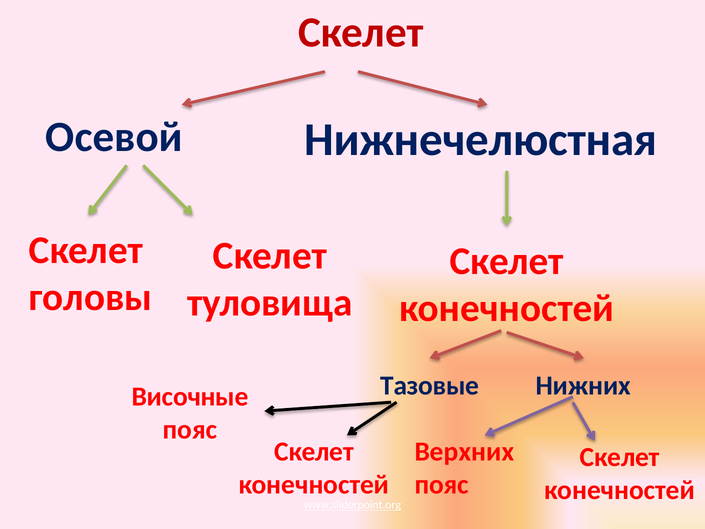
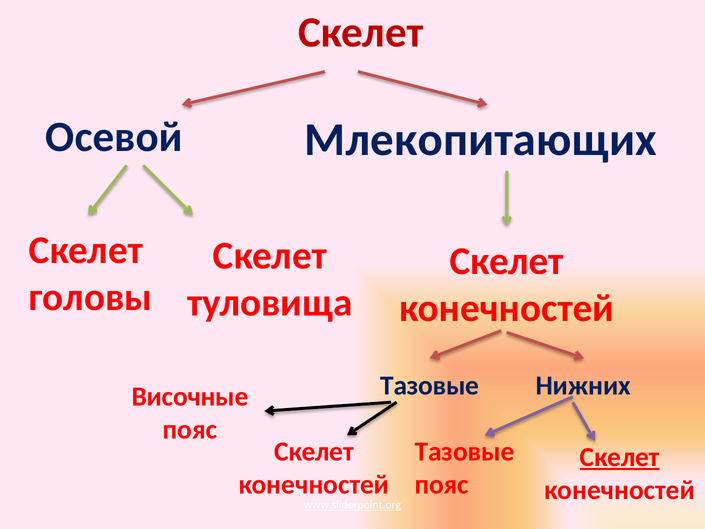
Нижнечелюстная: Нижнечелюстная -> Млекопитающих (481, 140)
Верхних: Верхних -> Тазовые (465, 451)
Скелет underline: none -> present (620, 457)
